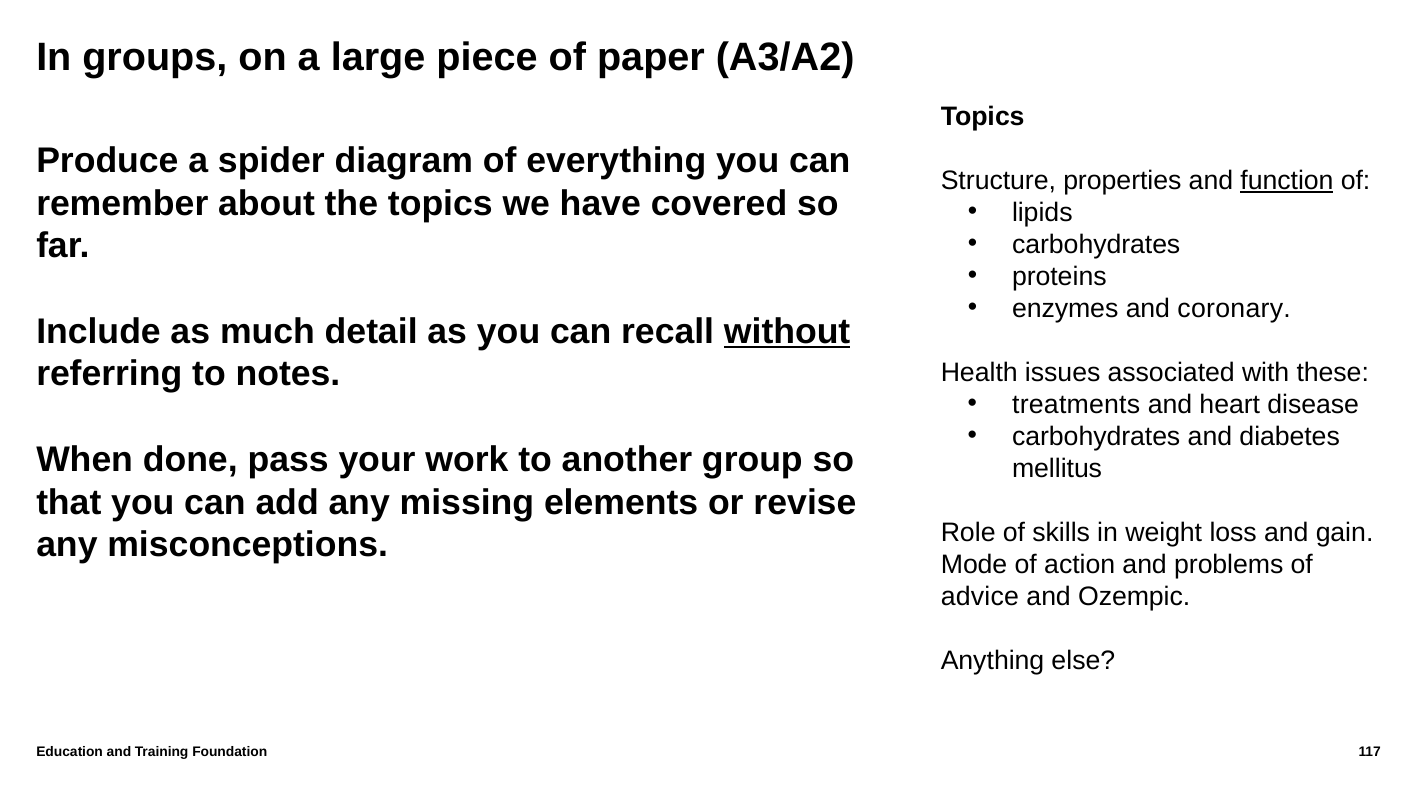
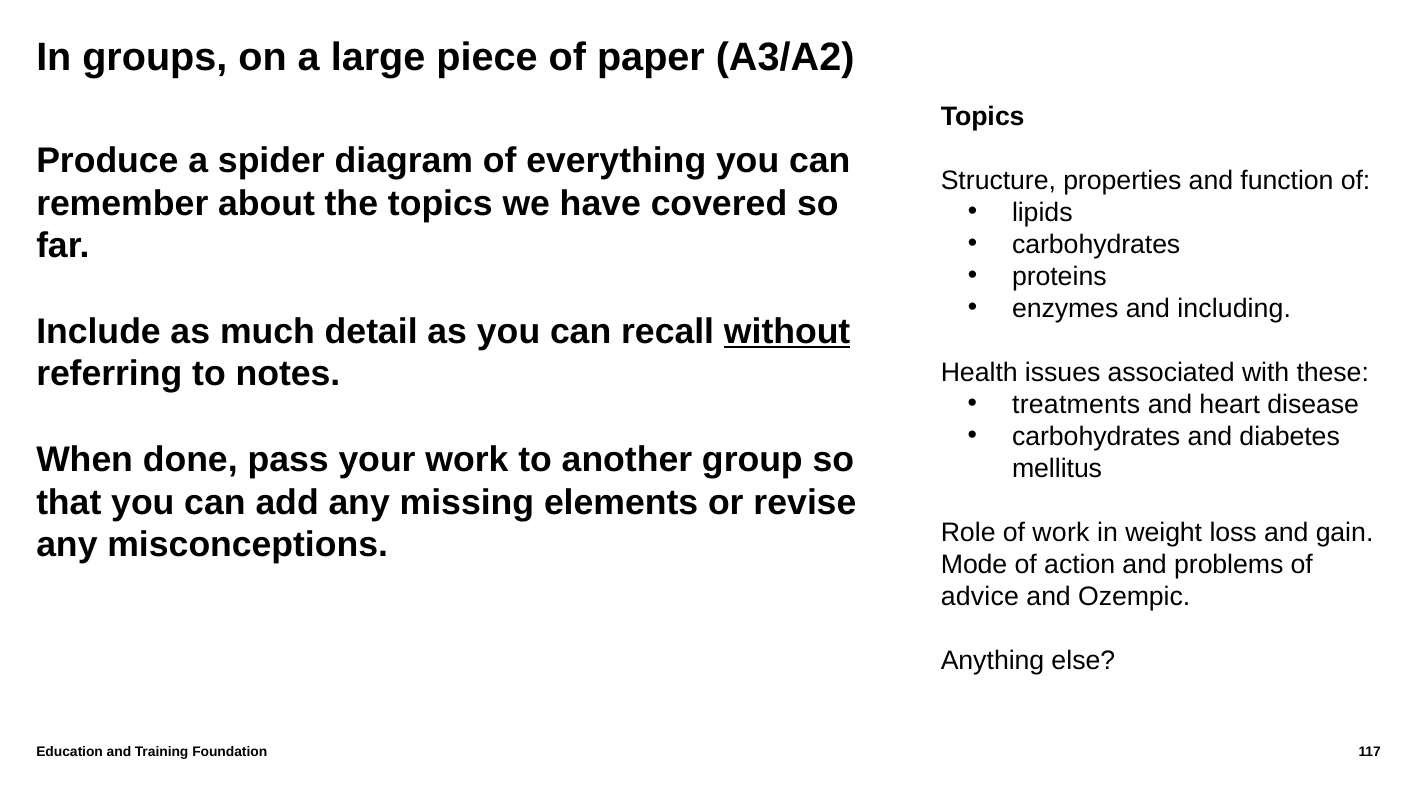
function underline: present -> none (1287, 181)
coronary: coronary -> including (1234, 309)
of skills: skills -> work (1061, 533)
